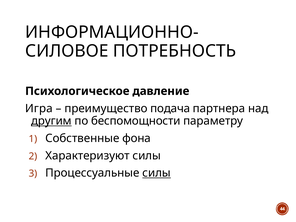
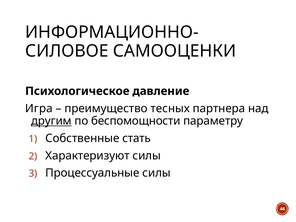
ПОТРЕБНОСТЬ: ПОТРЕБНОСТЬ -> САМООЦЕНКИ (175, 51)
подача: подача -> тесных (170, 108)
фона: фона -> стать (137, 138)
силы underline: present -> none (157, 173)
